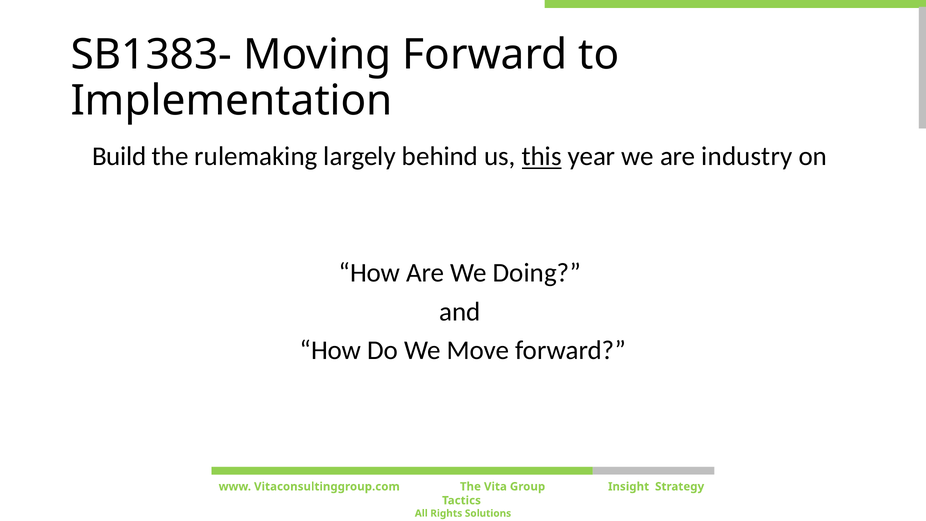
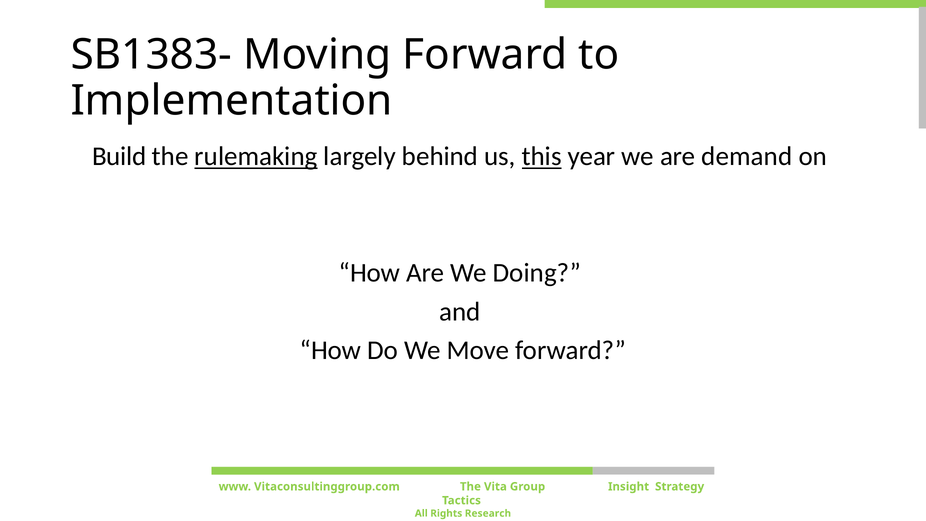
rulemaking underline: none -> present (256, 157)
industry: industry -> demand (747, 157)
Solutions: Solutions -> Research (488, 513)
